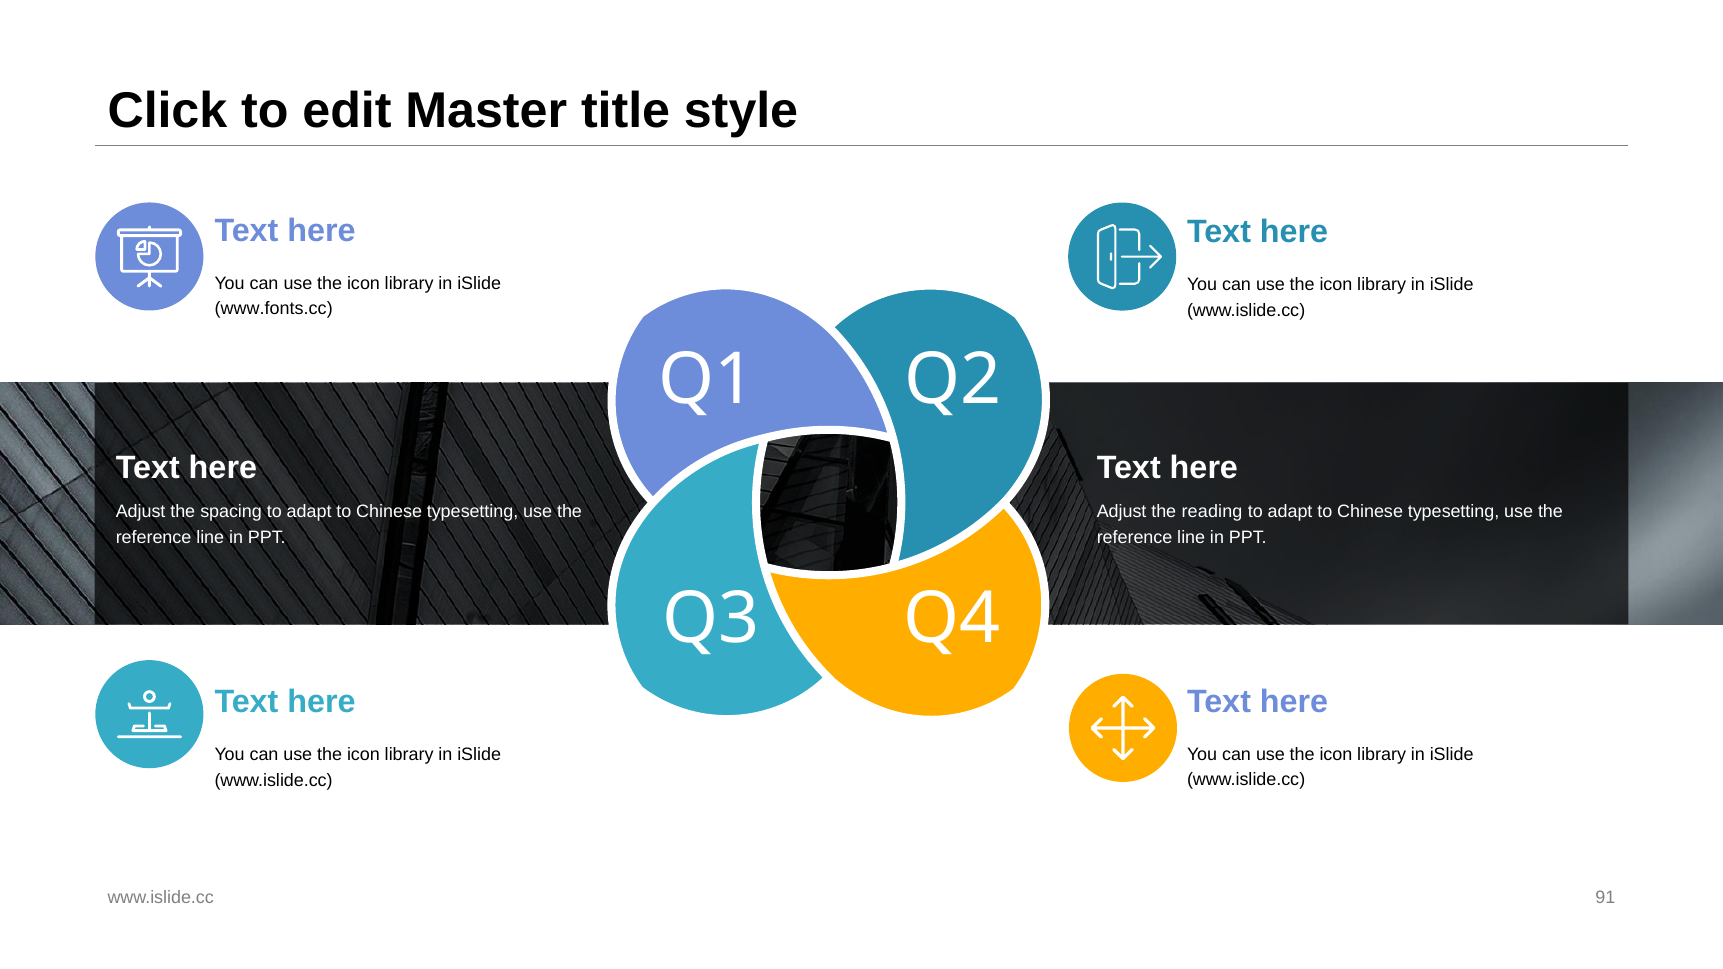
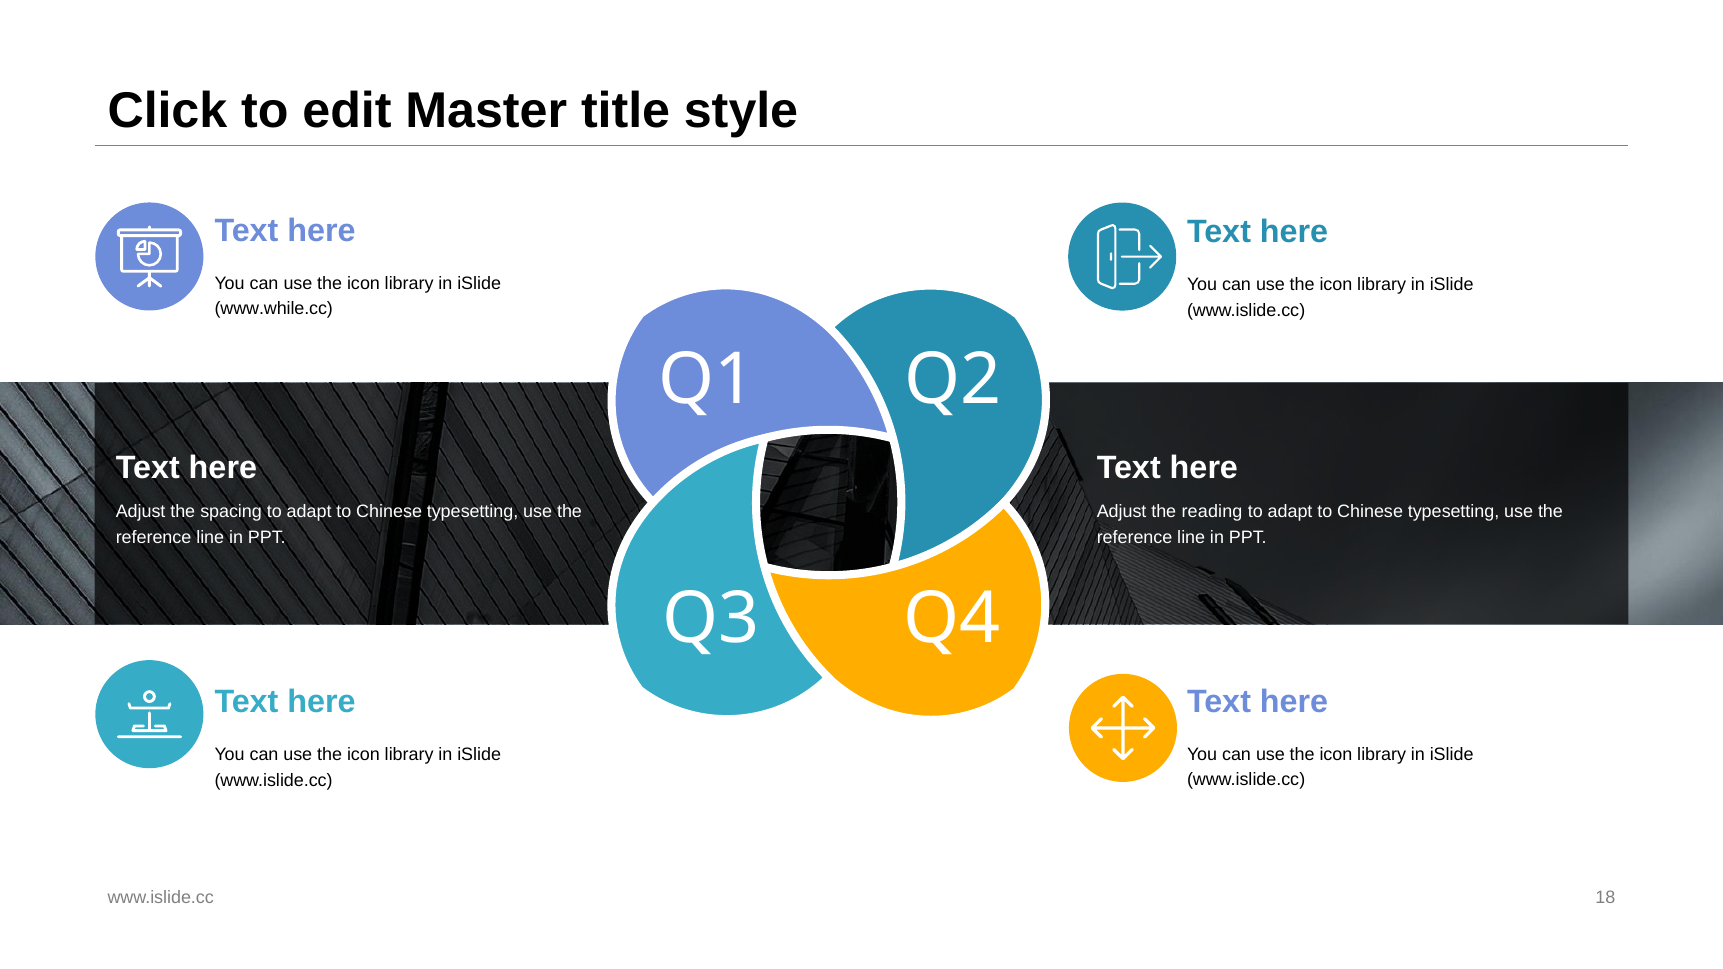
www.fonts.cc: www.fonts.cc -> www.while.cc (274, 309)
91: 91 -> 18 (1605, 898)
